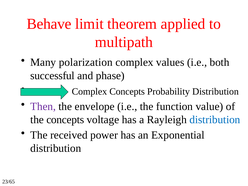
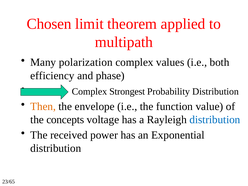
Behave: Behave -> Chosen (49, 24)
successful: successful -> efficiency (52, 76)
Complex Concepts: Concepts -> Strongest (127, 91)
Then colour: purple -> orange (43, 106)
